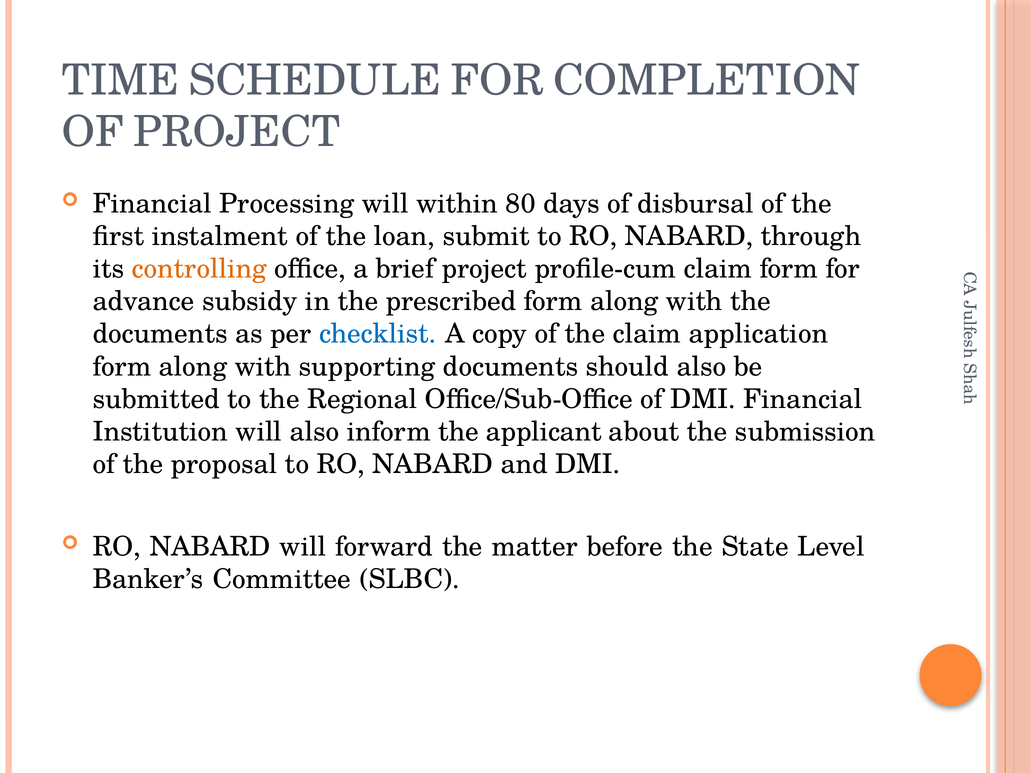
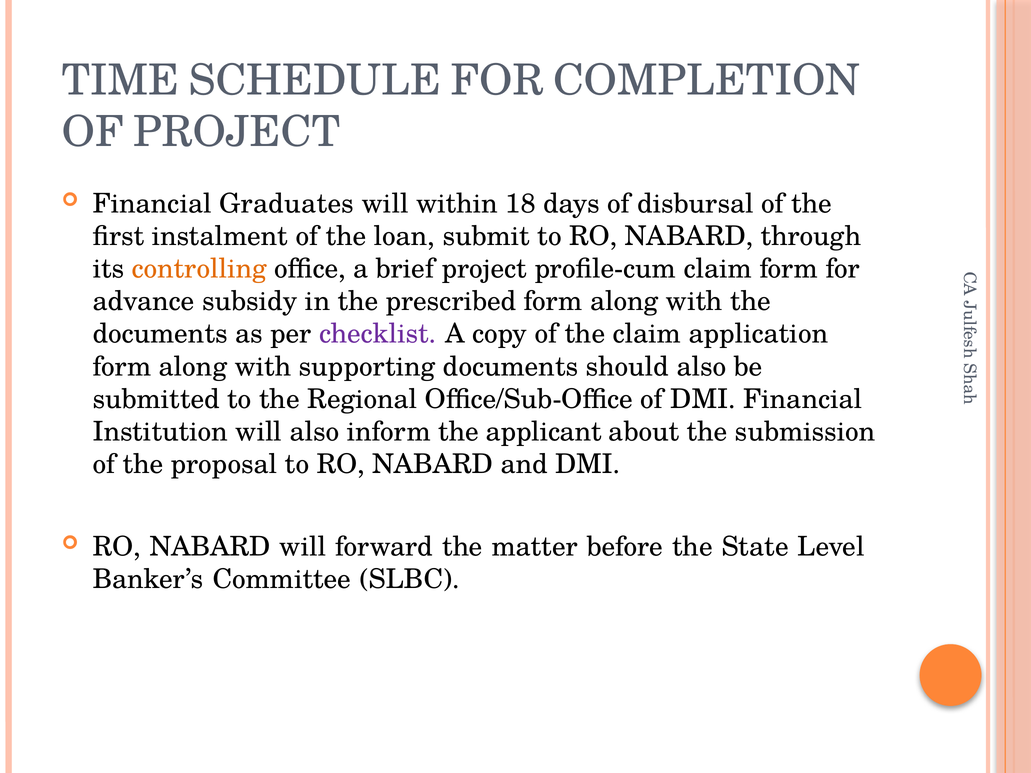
Processing: Processing -> Graduates (287, 204)
80: 80 -> 18 (521, 204)
checklist colour: blue -> purple (378, 334)
